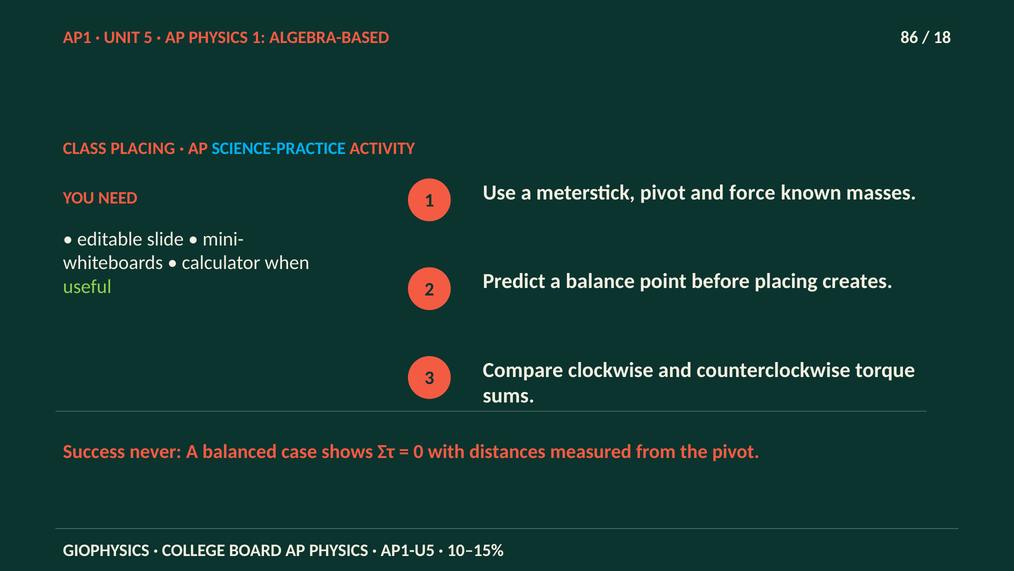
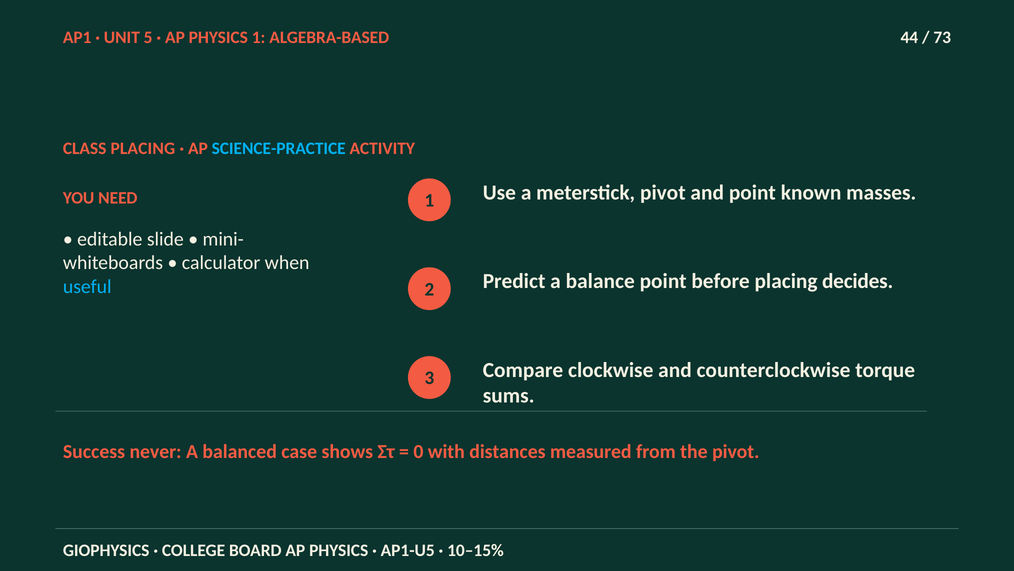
86: 86 -> 44 (909, 38)
18: 18 -> 73 (942, 38)
and force: force -> point (752, 192)
useful colour: light green -> light blue (87, 286)
creates: creates -> decides (858, 281)
